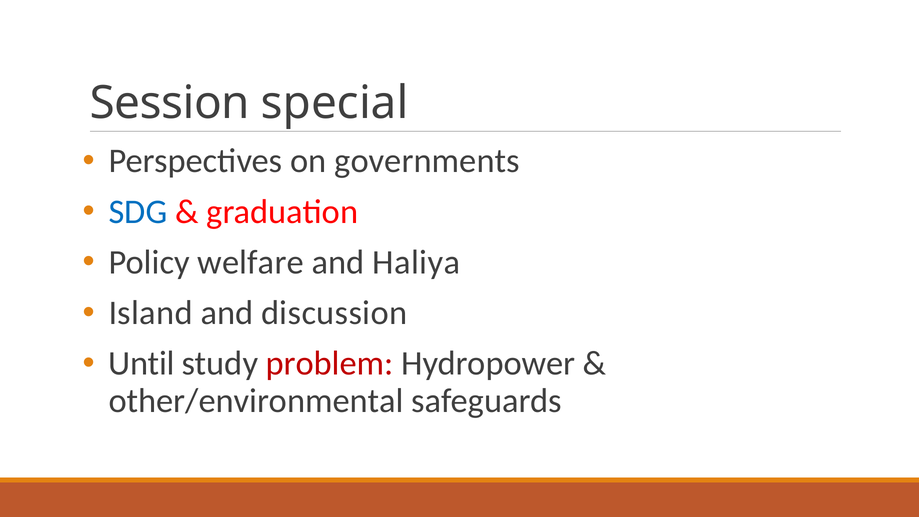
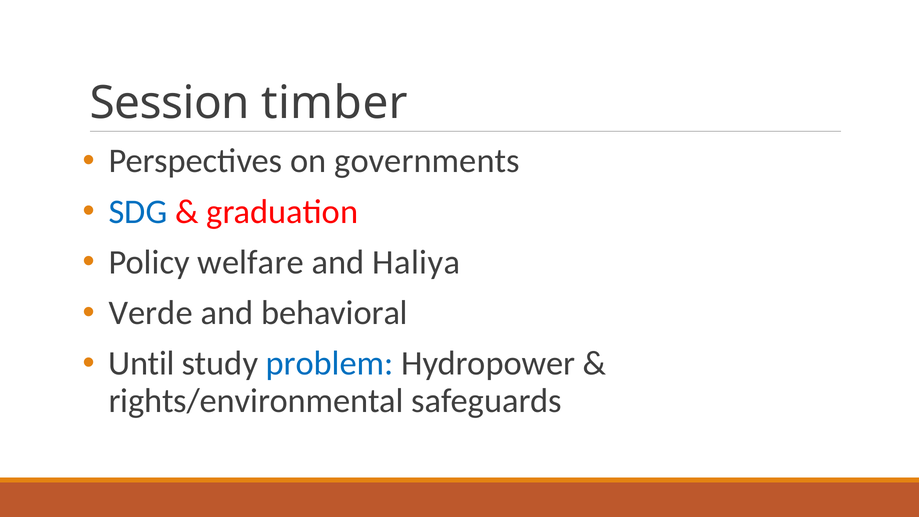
special: special -> timber (334, 103)
Island: Island -> Verde (151, 313)
discussion: discussion -> behavioral (334, 313)
problem colour: red -> blue (330, 364)
other/environmental: other/environmental -> rights/environmental (256, 401)
